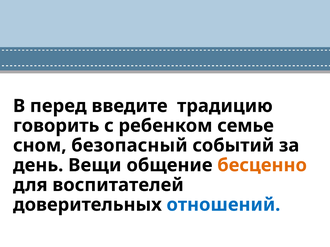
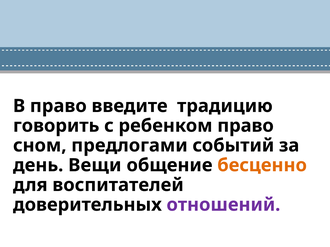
В перед: перед -> право (58, 106)
ребенком семье: семье -> право (245, 126)
безопасный: безопасный -> предлогами (129, 146)
отношений colour: blue -> purple (223, 205)
